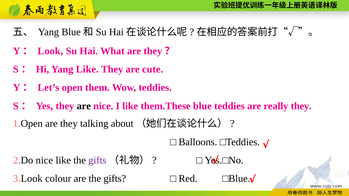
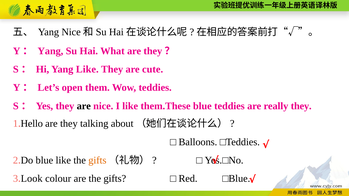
Yang Blue: Blue -> Nice (71, 32)
Look: Look -> Yang (50, 51)
Open: Open -> Hello (32, 124)
nice: nice -> blue (44, 161)
gifts colour: purple -> orange (97, 161)
